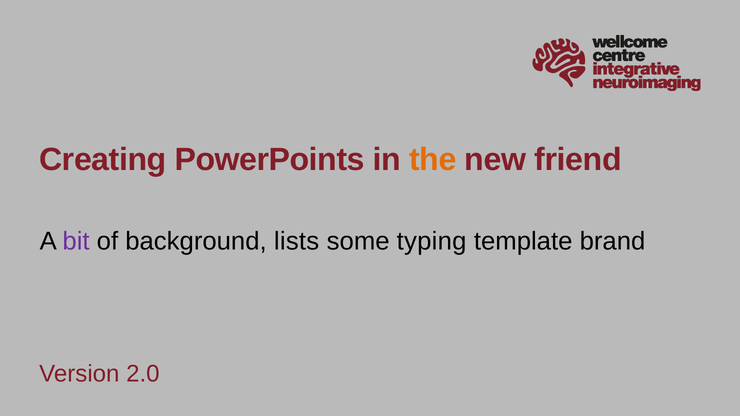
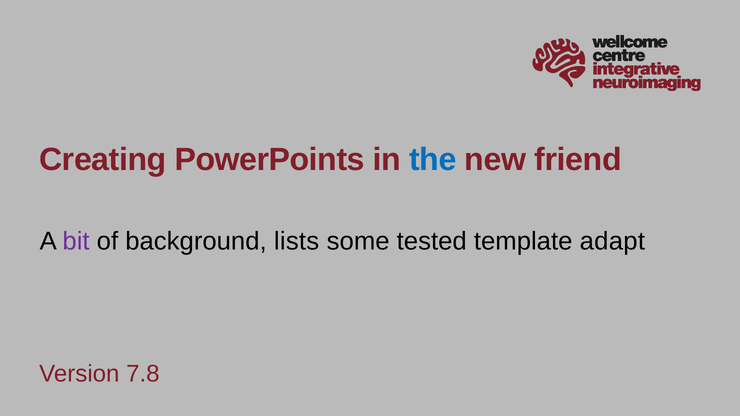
the colour: orange -> blue (433, 160)
typing: typing -> tested (432, 241)
brand: brand -> adapt (612, 241)
2.0: 2.0 -> 7.8 (143, 374)
